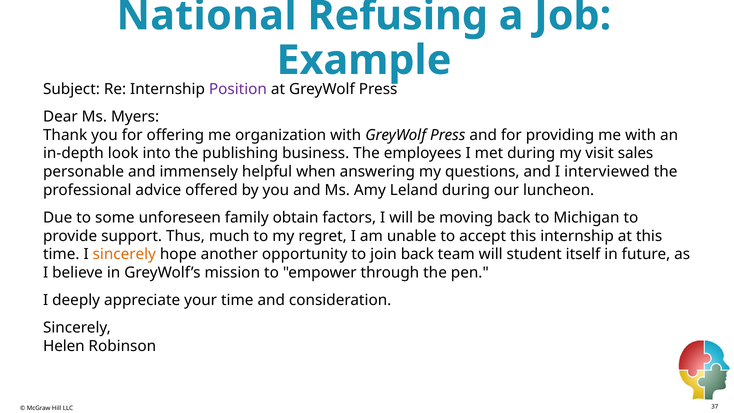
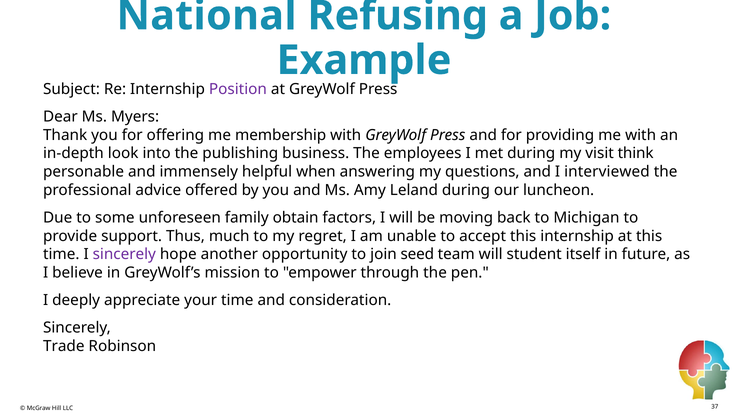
organization: organization -> membership (281, 135)
sales: sales -> think (636, 153)
sincerely colour: orange -> purple (124, 254)
join back: back -> seed (417, 254)
Helen: Helen -> Trade (64, 346)
